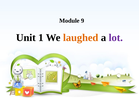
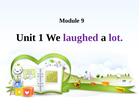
laughed colour: orange -> purple (81, 38)
